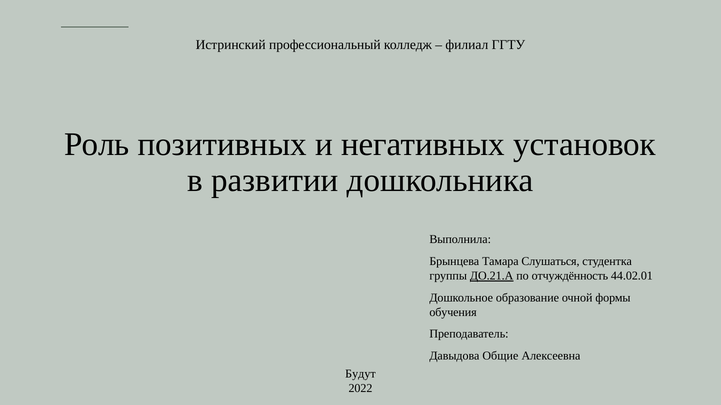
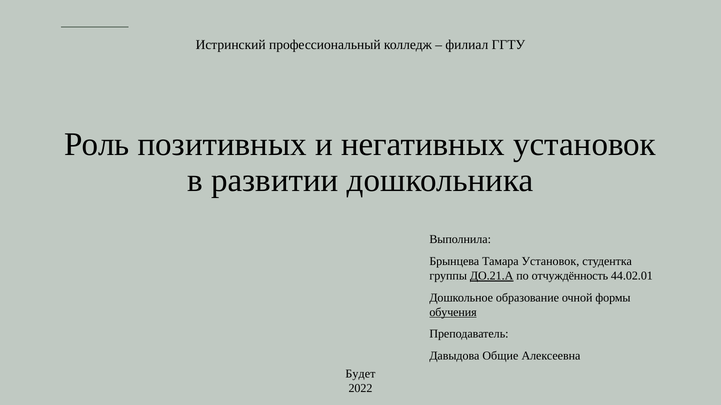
Тамара Слушаться: Слушаться -> Установок (550, 262)
обучения underline: none -> present (453, 312)
Будут: Будут -> Будет (360, 374)
